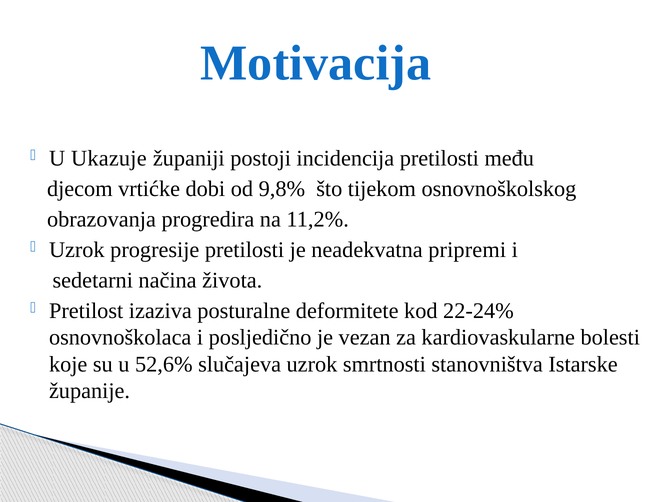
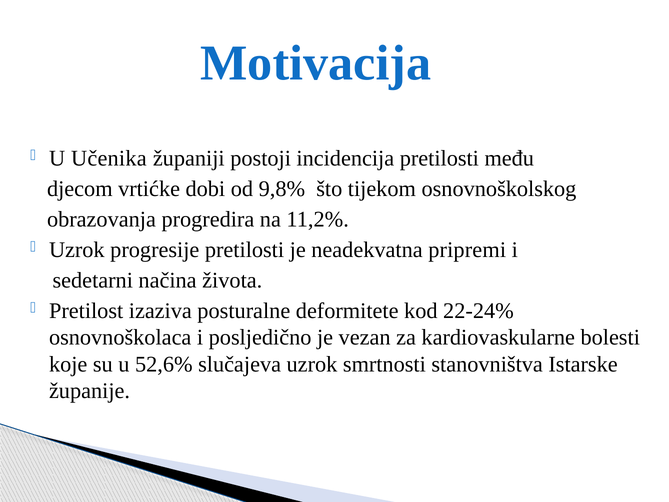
Ukazuje: Ukazuje -> Učenika (109, 158)
